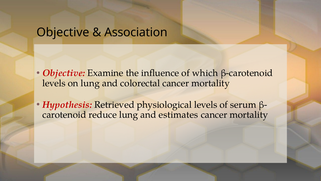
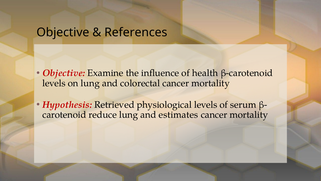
Association: Association -> References (136, 32)
which: which -> health (205, 73)
